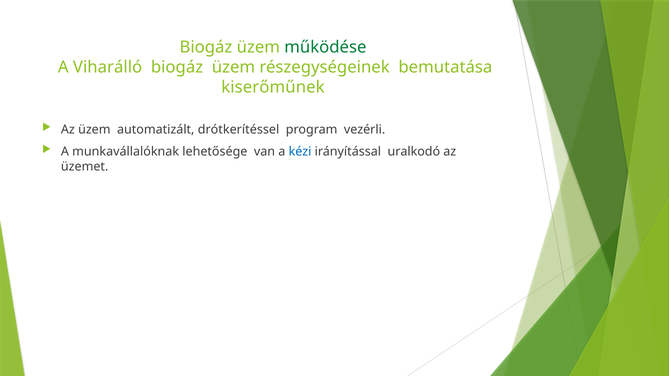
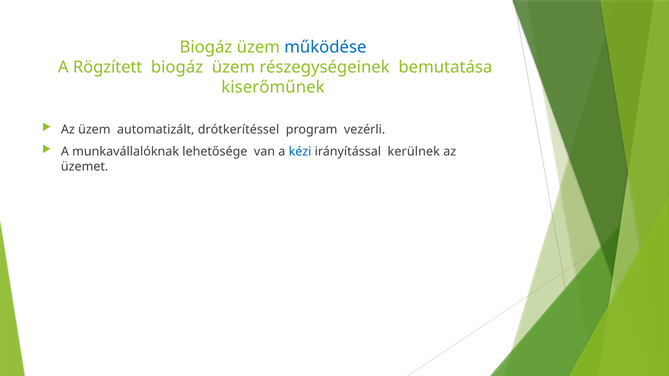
működése colour: green -> blue (325, 47)
Viharálló: Viharálló -> Rögzített (108, 67)
uralkodó: uralkodó -> kerülnek (414, 152)
